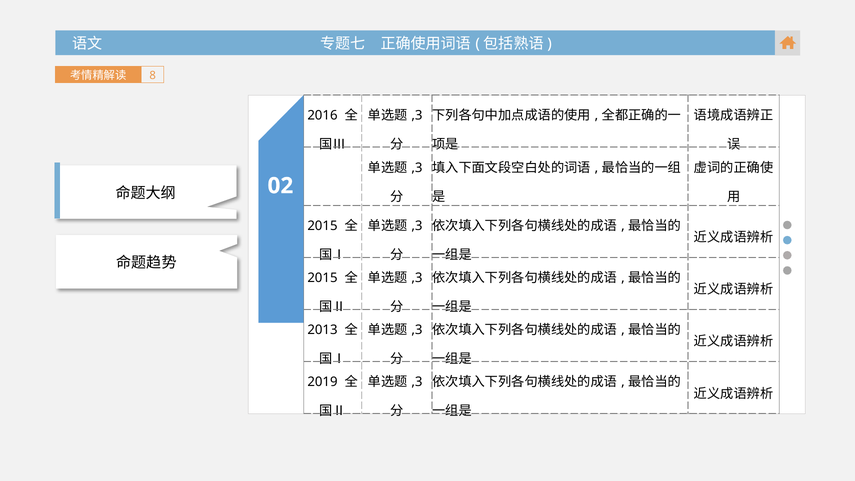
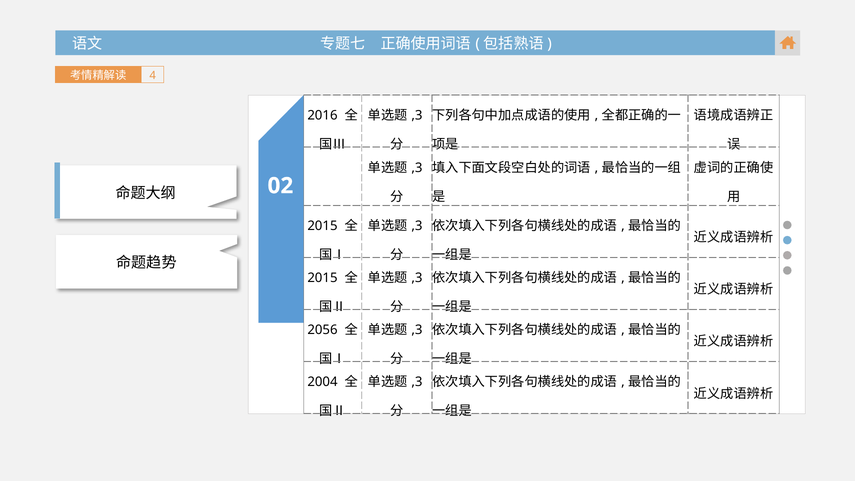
8: 8 -> 4 (153, 76)
2013: 2013 -> 2056 (322, 330)
2019: 2019 -> 2004 (322, 382)
